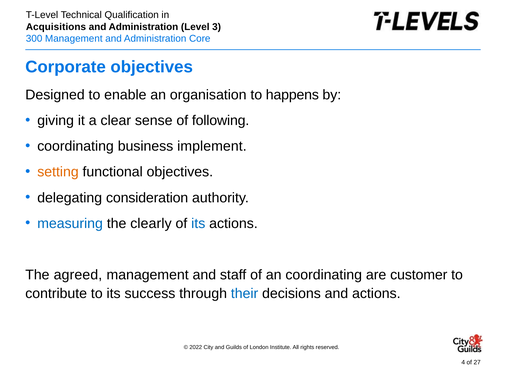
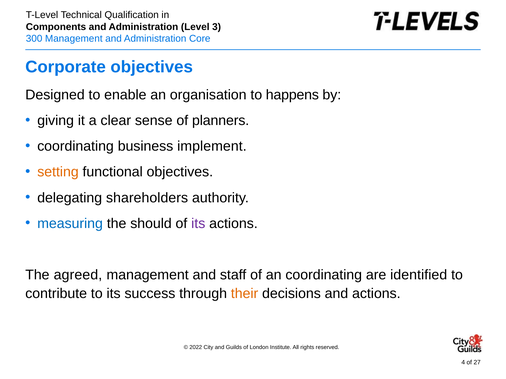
Acquisitions: Acquisitions -> Components (56, 27)
following: following -> planners (221, 121)
consideration: consideration -> shareholders (147, 198)
clearly: clearly -> should (151, 224)
its colour: blue -> purple (198, 224)
customer: customer -> identified (419, 275)
their colour: blue -> orange (245, 294)
